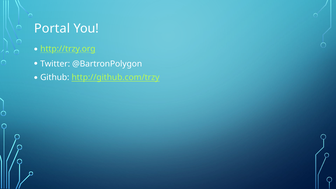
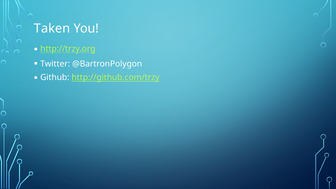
Portal: Portal -> Taken (52, 28)
